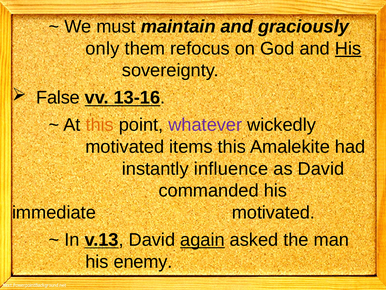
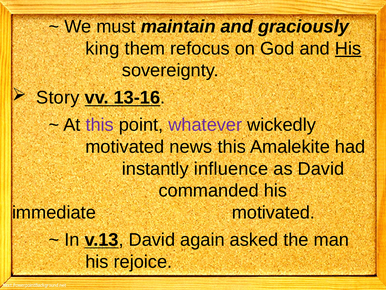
only: only -> king (102, 48)
False: False -> Story (58, 98)
this colour: orange -> purple (100, 125)
items: items -> news (191, 147)
again underline: present -> none (202, 239)
enemy: enemy -> rejoice (143, 261)
